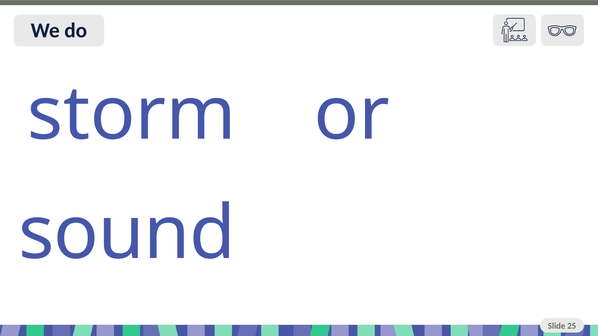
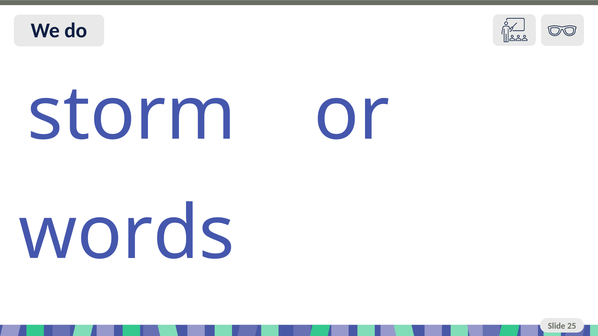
sound: sound -> words (127, 234)
